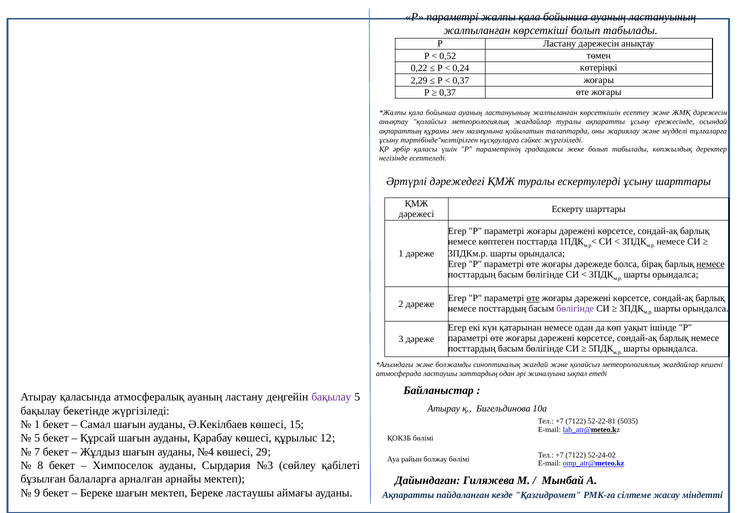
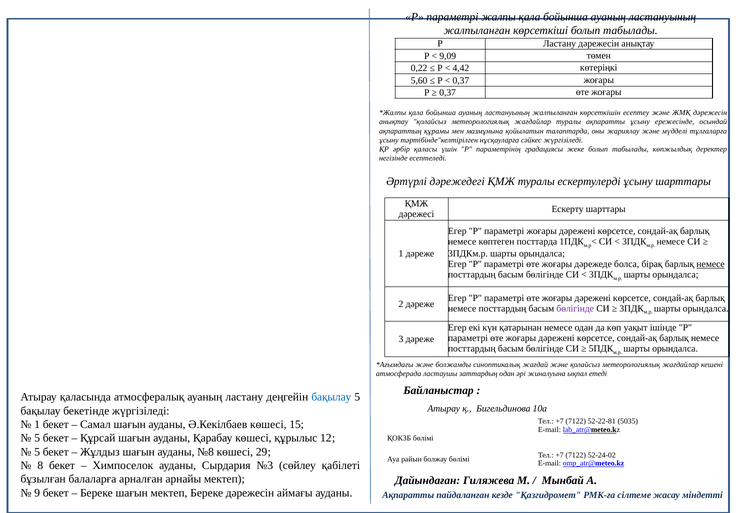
0,52: 0,52 -> 9,09 (448, 56)
0,24: 0,24 -> 4,42 (461, 68)
2,29: 2,29 -> 5,60 (419, 80)
өте underline: present -> none (533, 298)
бақылау colour: purple -> blue (331, 397)
7: 7 -> 5 (37, 452)
№4: №4 -> №8 (206, 452)
Береке ластаушы: ластаушы -> дәрежесін (250, 493)
